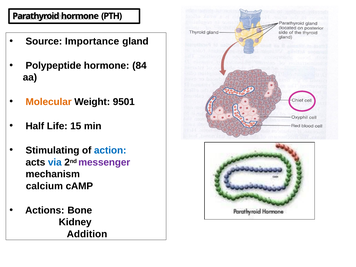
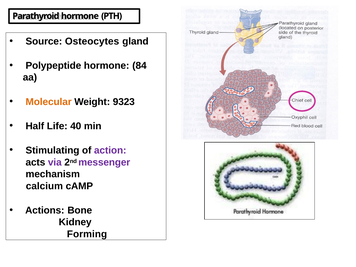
Importance: Importance -> Osteocytes (92, 41)
9501: 9501 -> 9323 (124, 102)
15: 15 -> 40 (76, 126)
action colour: blue -> purple (110, 150)
via colour: blue -> purple (55, 162)
Addition: Addition -> Forming (87, 234)
